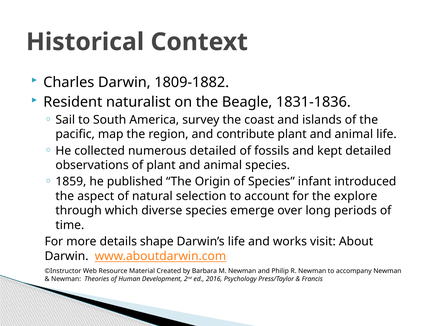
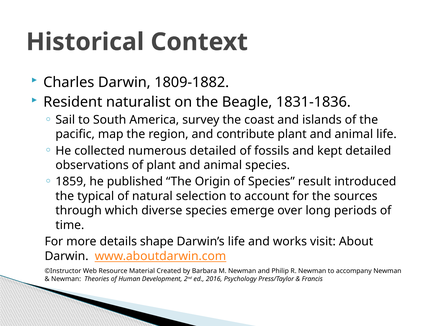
infant: infant -> result (314, 181)
aspect: aspect -> typical (96, 196)
explore: explore -> sources (356, 196)
